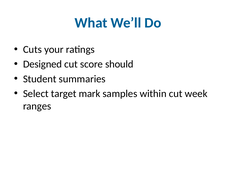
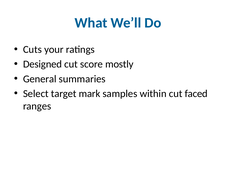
should: should -> mostly (119, 64)
Student: Student -> General (40, 79)
week: week -> faced (196, 94)
